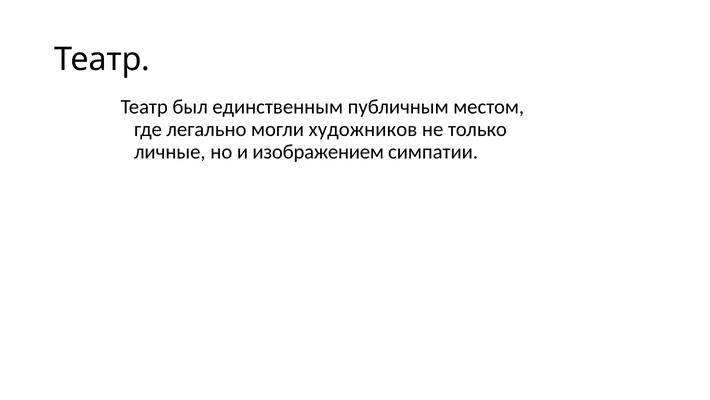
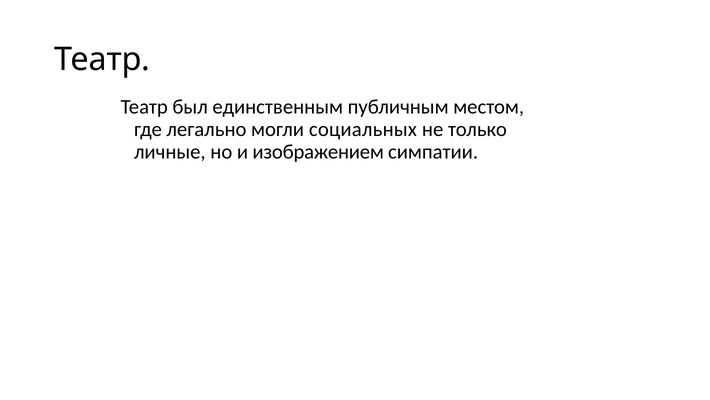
художников: художников -> социальных (363, 129)
